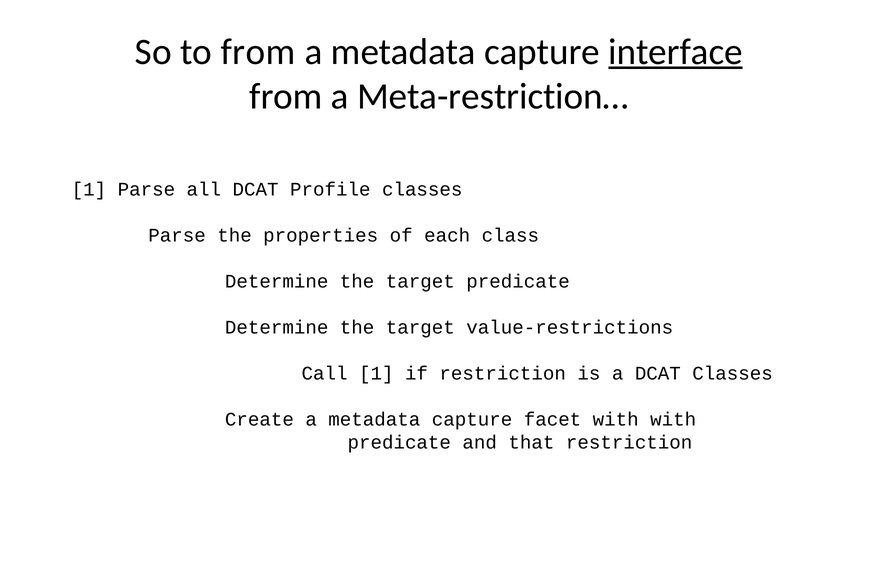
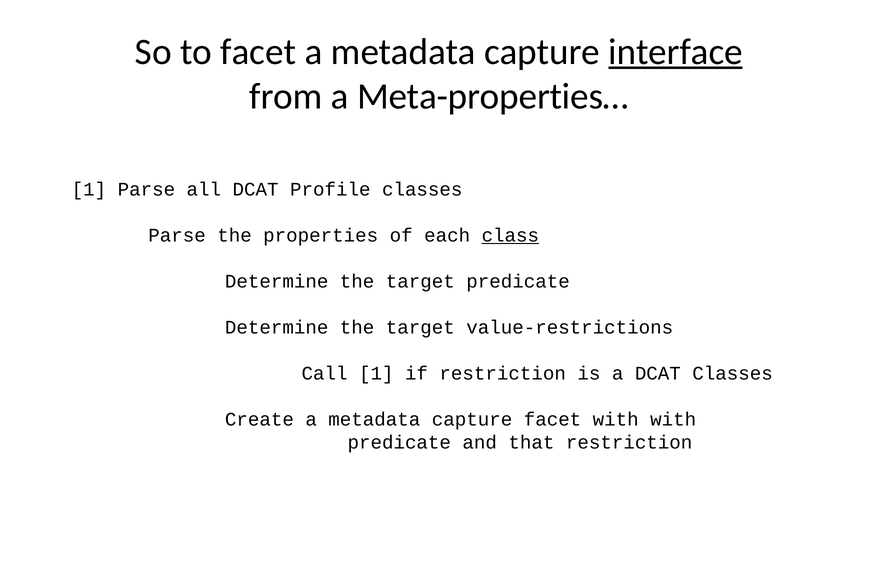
to from: from -> facet (258, 52)
Meta-restriction…: Meta-restriction… -> Meta-properties… (493, 96)
class underline: none -> present (510, 235)
